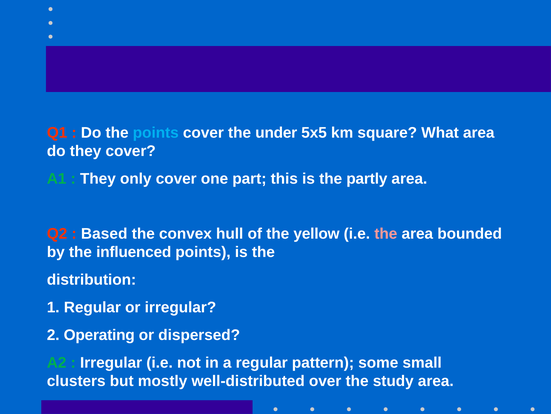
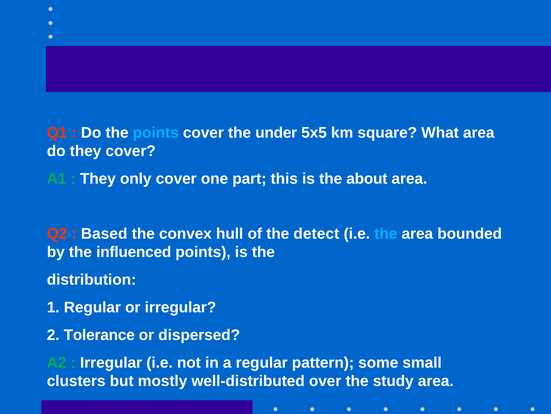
partly: partly -> about (367, 178)
yellow: yellow -> detect (316, 233)
the colour: pink -> light blue (386, 233)
Operating: Operating -> Tolerance (99, 334)
